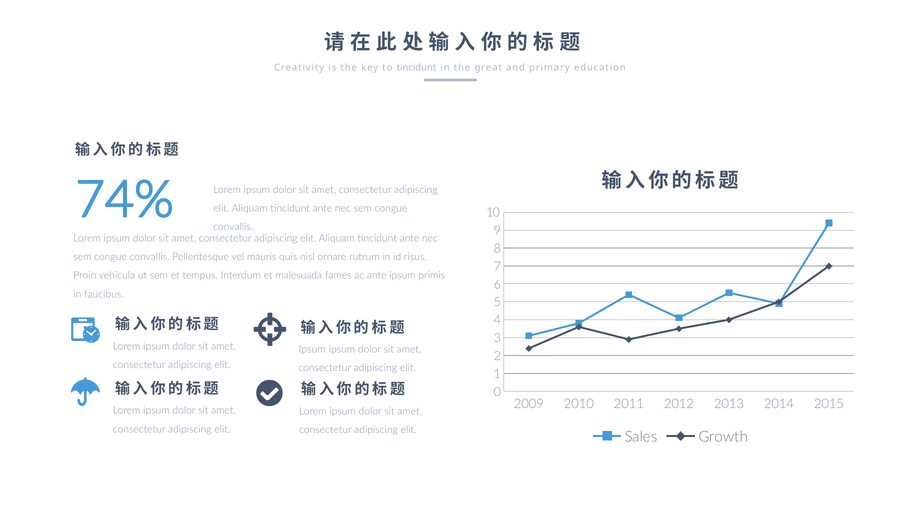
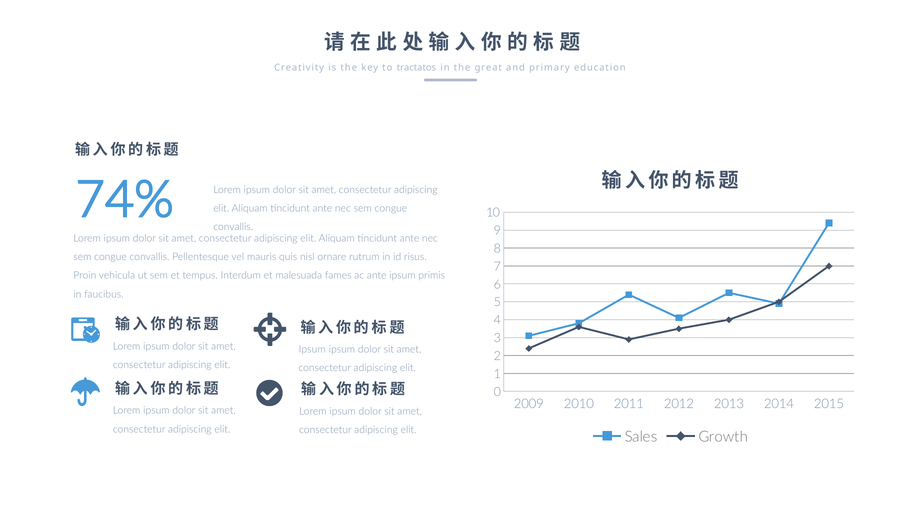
to tincidunt: tincidunt -> tractatos (416, 68)
